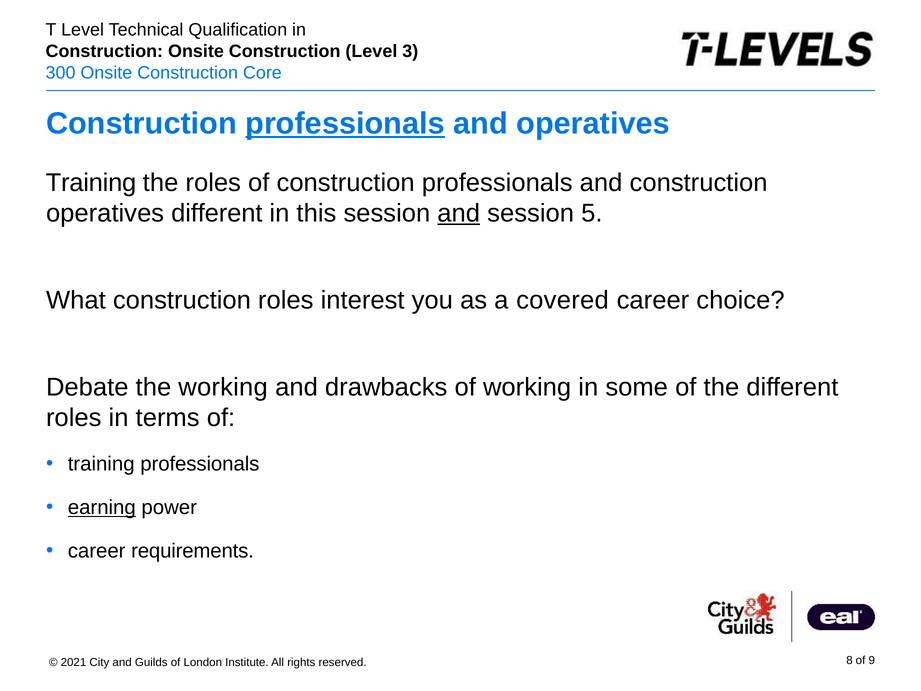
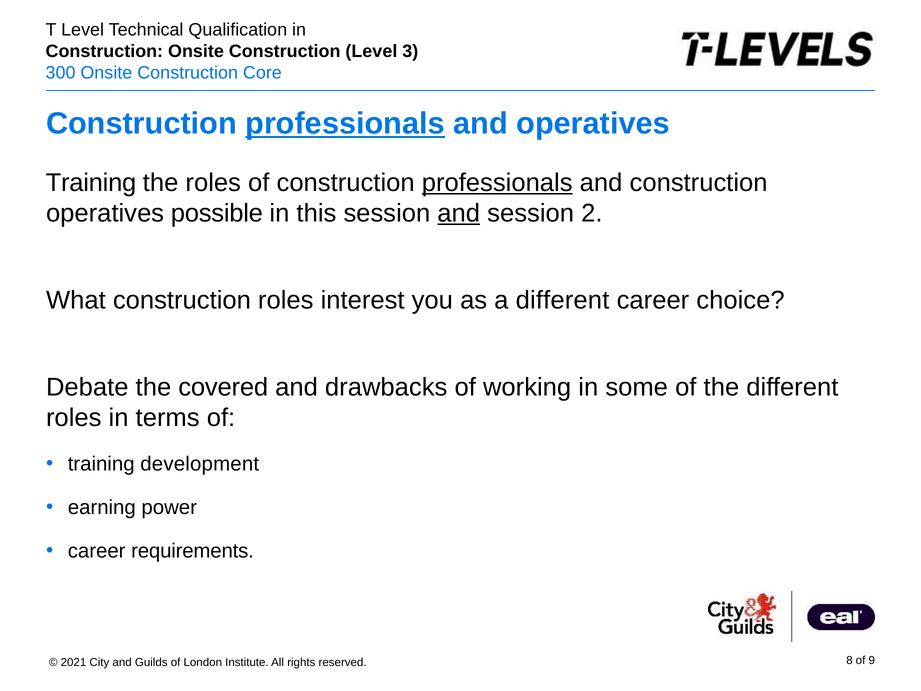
professionals underline: none -> present (497, 183)
operatives different: different -> possible (217, 213)
5: 5 -> 2 (592, 213)
a covered: covered -> different (563, 300)
the working: working -> covered (223, 387)
training professionals: professionals -> development (200, 464)
earning underline: present -> none (102, 508)
